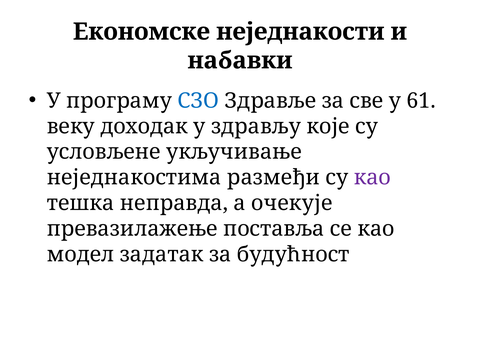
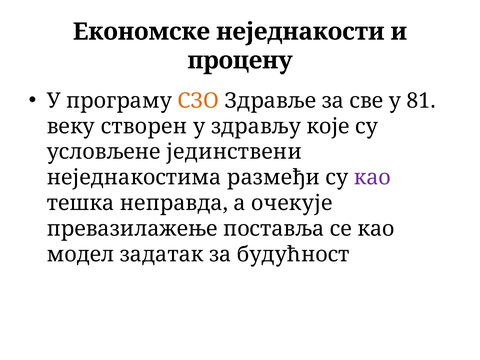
набавки: набавки -> процену (240, 60)
СЗО colour: blue -> orange (198, 101)
61: 61 -> 81 (421, 101)
доходак: доходак -> створен (144, 126)
укључивање: укључивање -> јединствени (234, 152)
